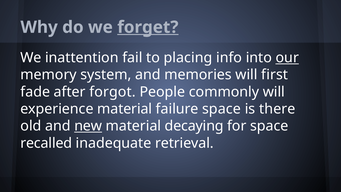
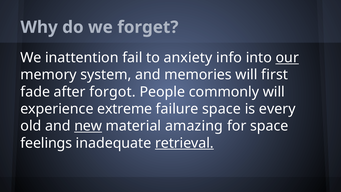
forget underline: present -> none (148, 27)
placing: placing -> anxiety (188, 58)
experience material: material -> extreme (125, 109)
there: there -> every (277, 109)
decaying: decaying -> amazing (194, 126)
recalled: recalled -> feelings (46, 143)
retrieval underline: none -> present (184, 143)
